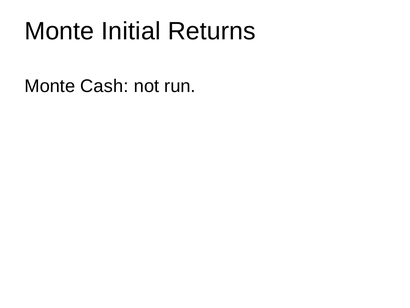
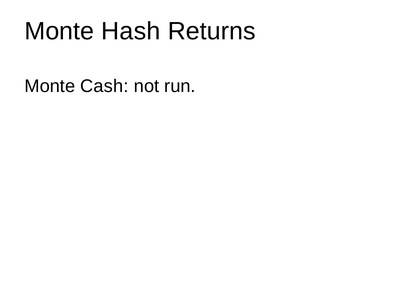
Initial: Initial -> Hash (131, 31)
